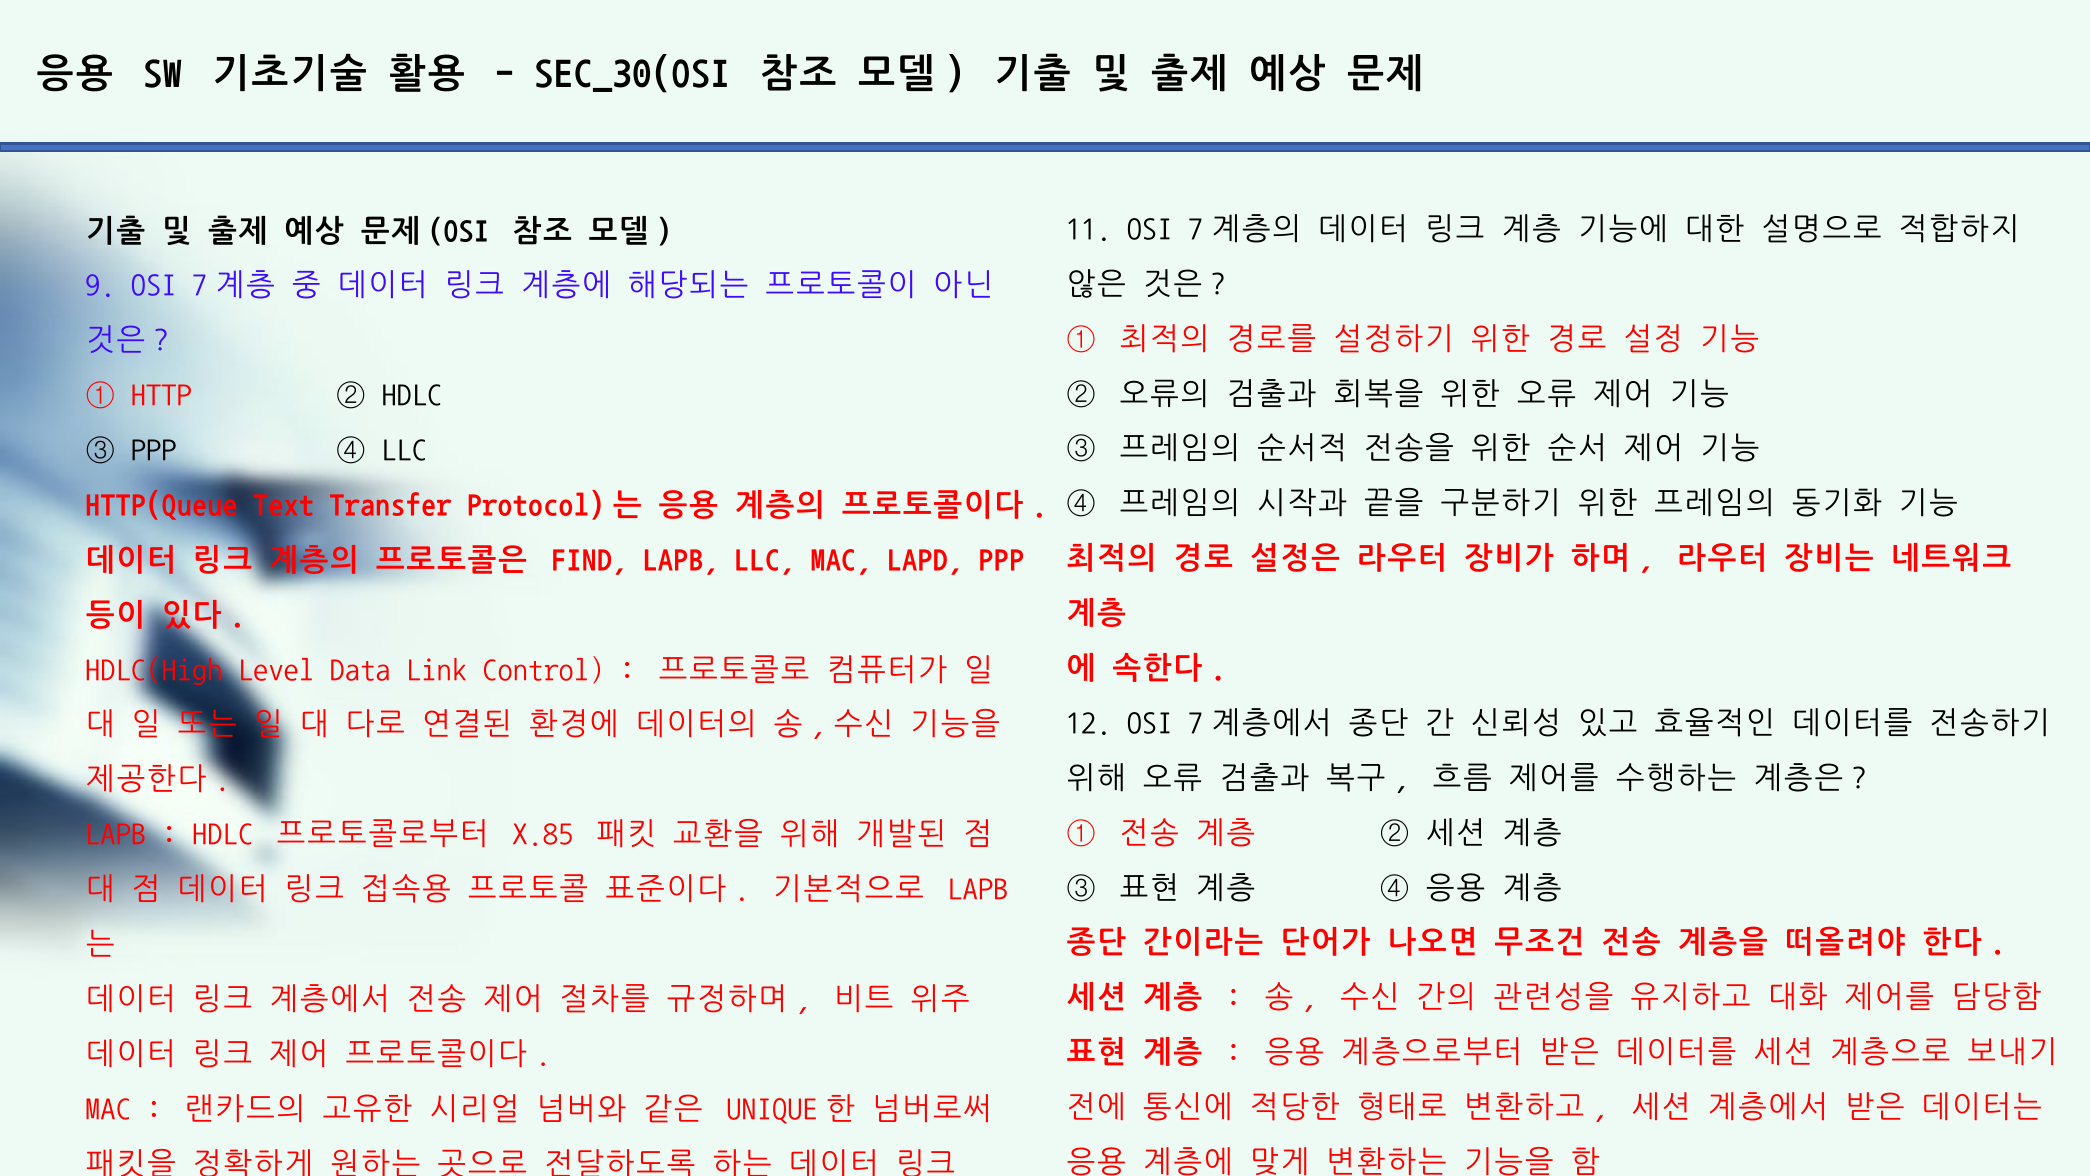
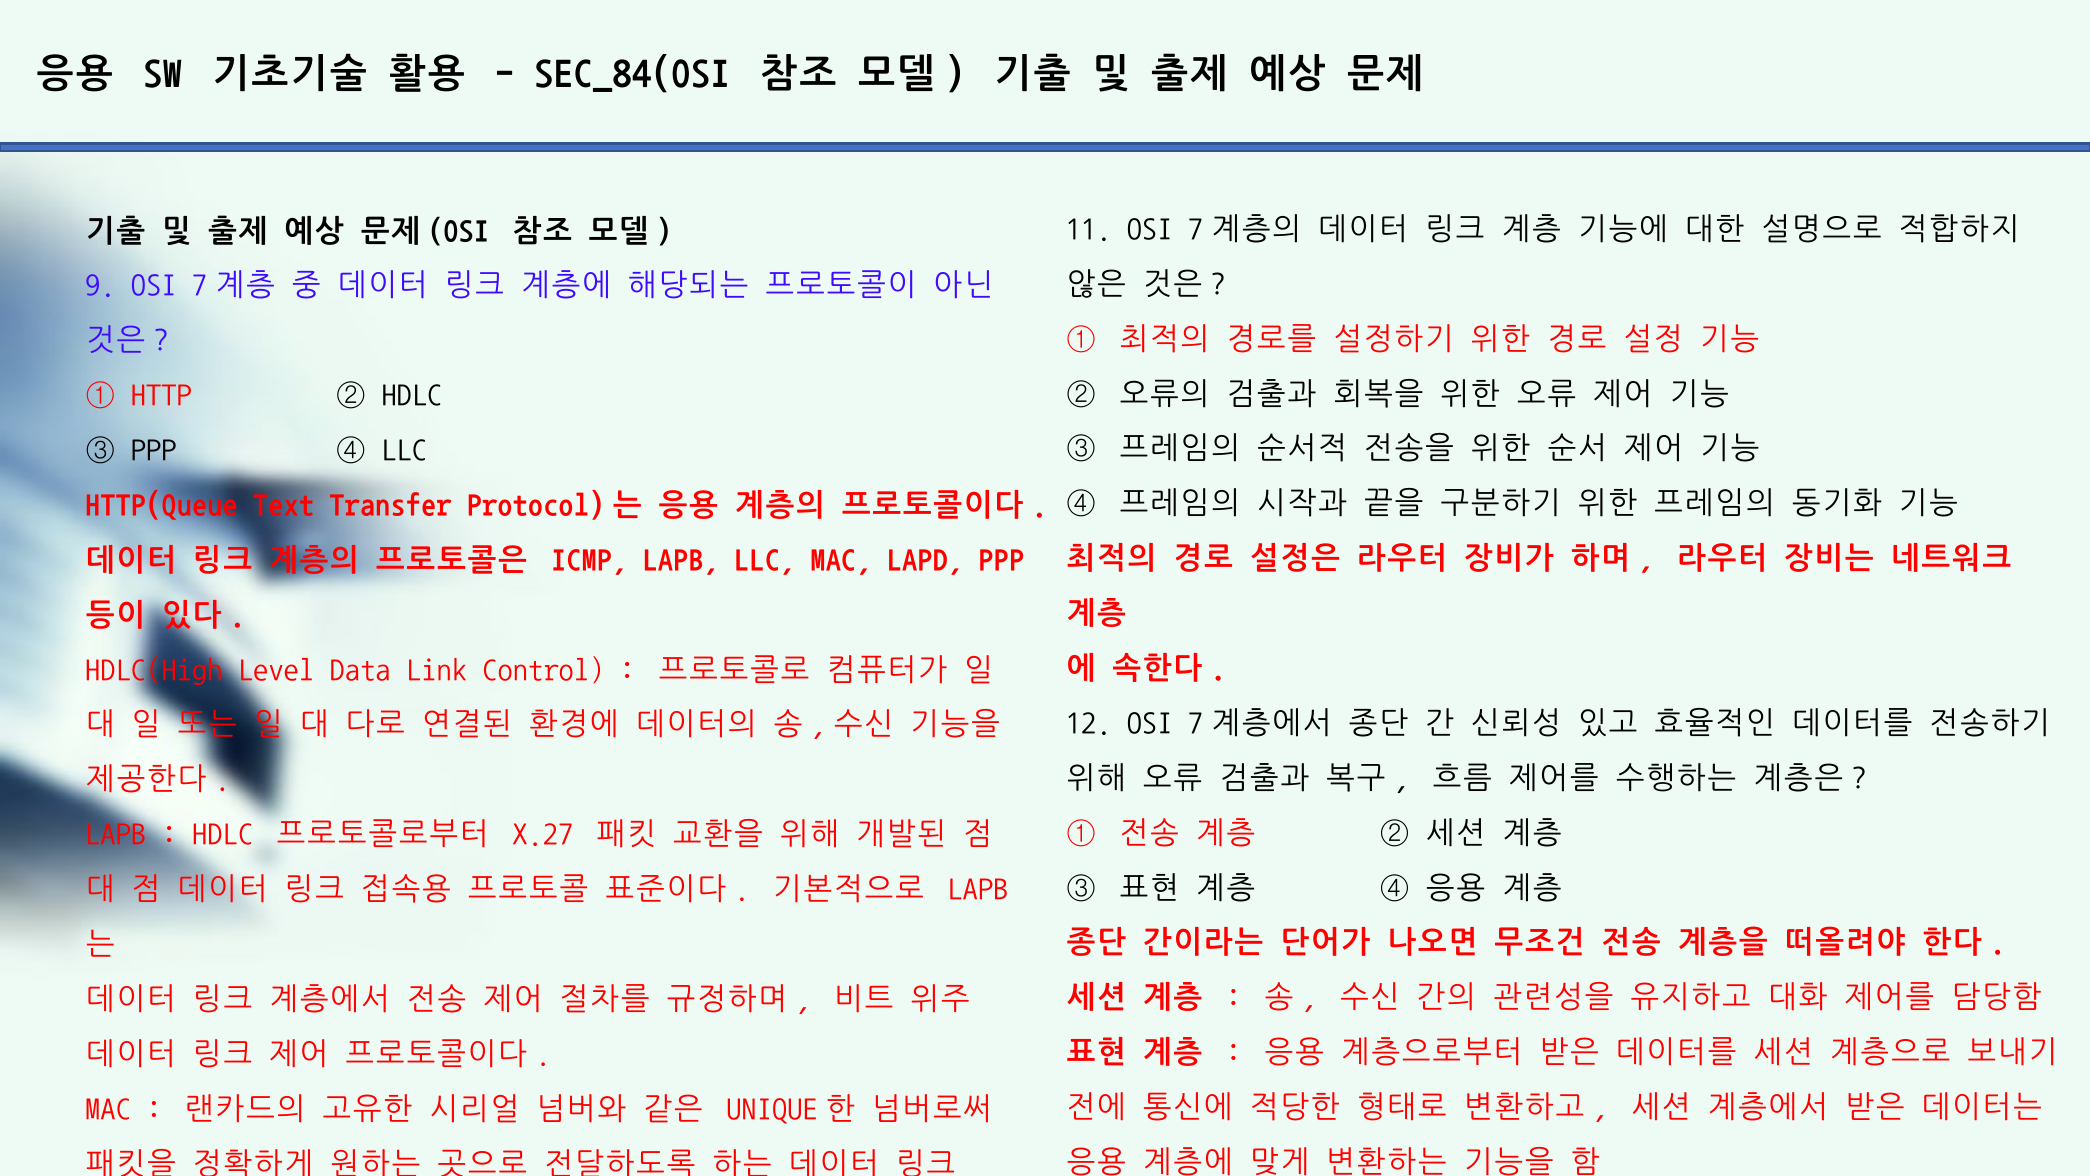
SEC_30(OSI: SEC_30(OSI -> SEC_84(OSI (632, 73)
FIND: FIND -> ICMP (589, 559)
X.85: X.85 -> X.27 (543, 833)
